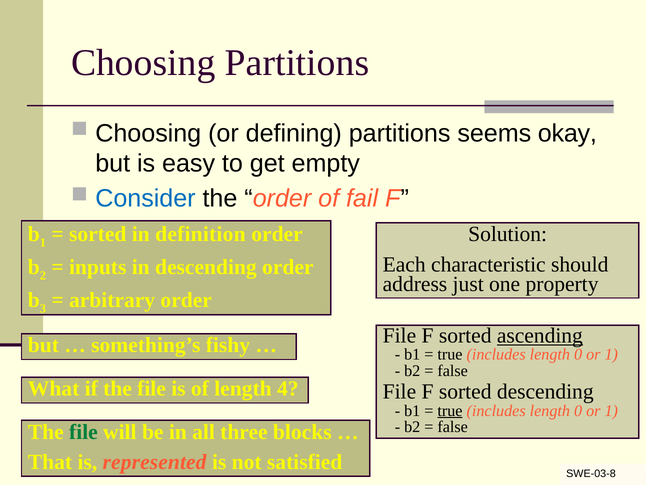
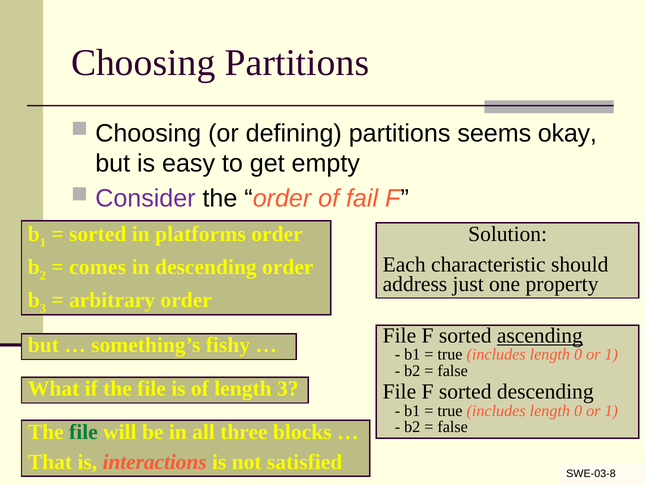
Consider colour: blue -> purple (145, 198)
definition: definition -> platforms (200, 234)
inputs: inputs -> comes (98, 267)
length 4: 4 -> 3 (288, 388)
true underline: present -> none (450, 410)
represented: represented -> interactions (155, 462)
